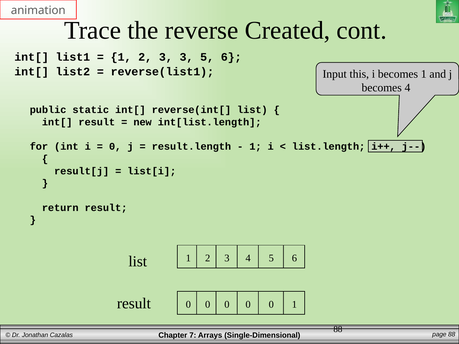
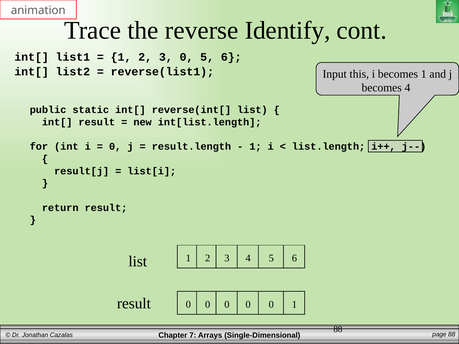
Created: Created -> Identify (288, 30)
3 3: 3 -> 0 (186, 57)
